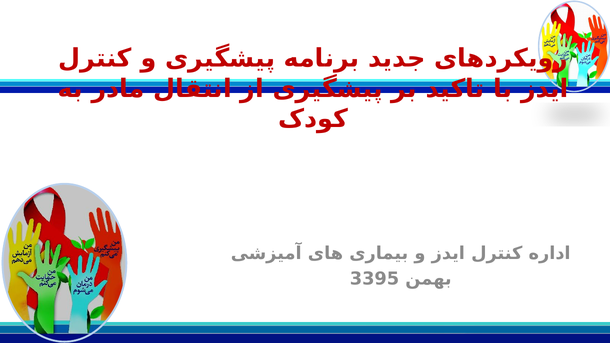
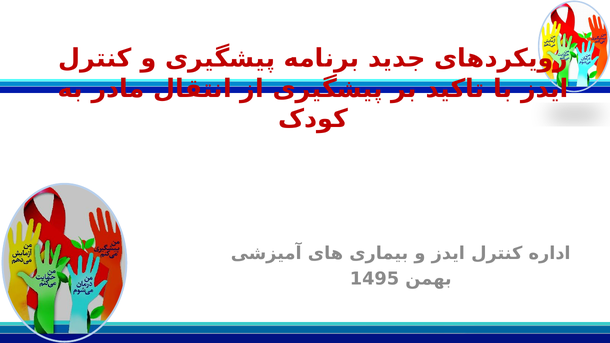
3395: 3395 -> 1495 (374, 279)
